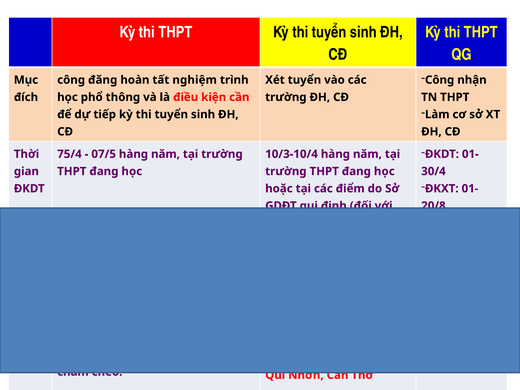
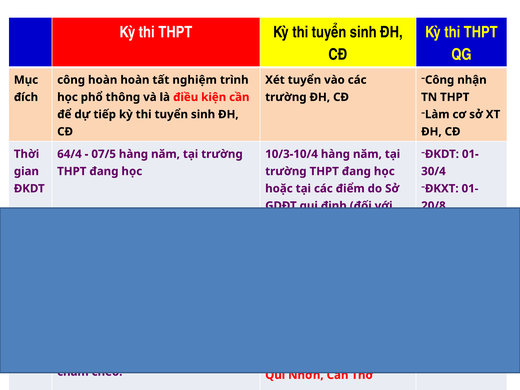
công đăng: đăng -> hoàn (103, 80)
75/4: 75/4 -> 64/4 (69, 154)
